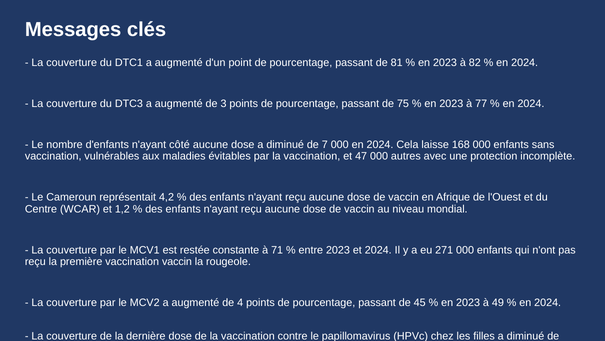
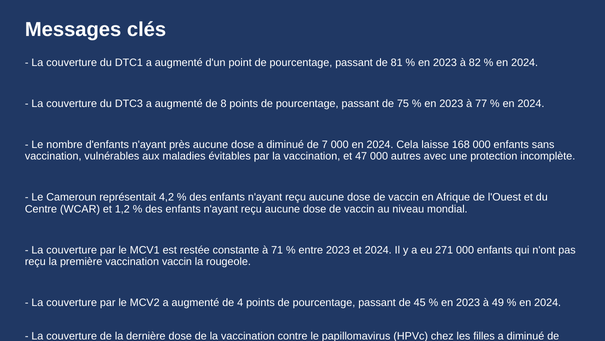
3: 3 -> 8 (223, 103)
côté: côté -> près (180, 144)
